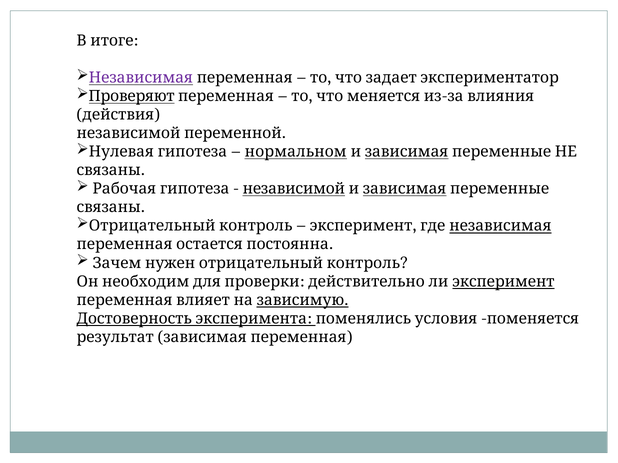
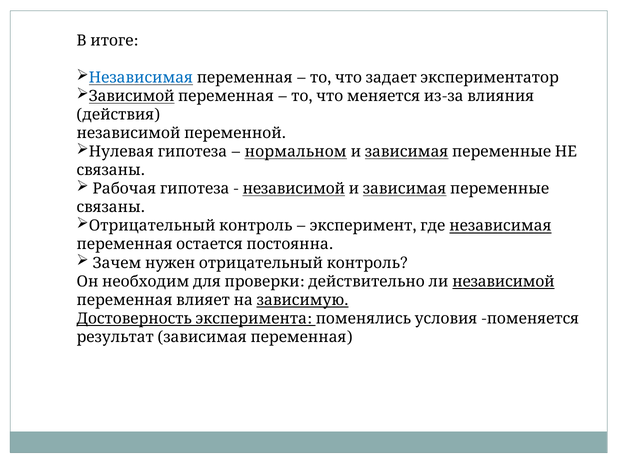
Независимая colour: purple -> blue (141, 78)
Проверяют: Проверяют -> Зависимой (132, 96)
эксперимент: эксперимент -> независимой (503, 282)
